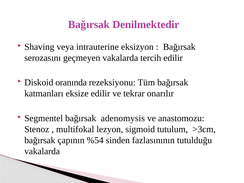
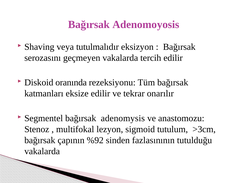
Denilmektedir: Denilmektedir -> Adenomoyosis (146, 25)
intrauterine: intrauterine -> tutulmalıdır (98, 47)
%54: %54 -> %92 (95, 140)
